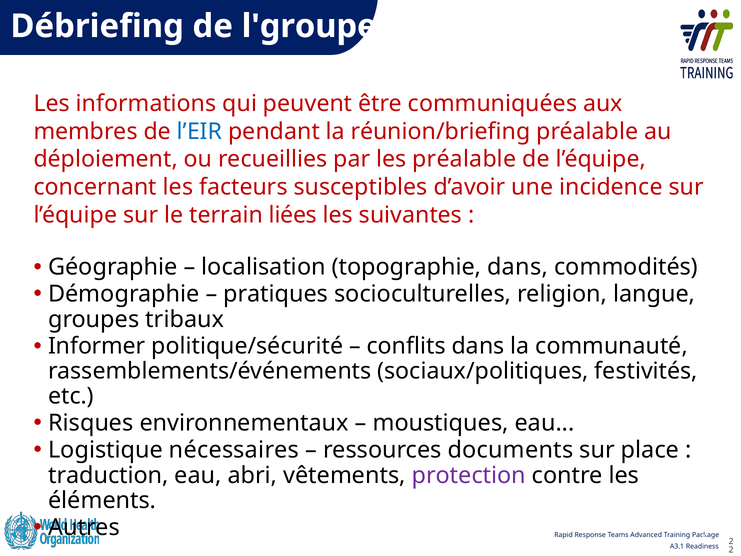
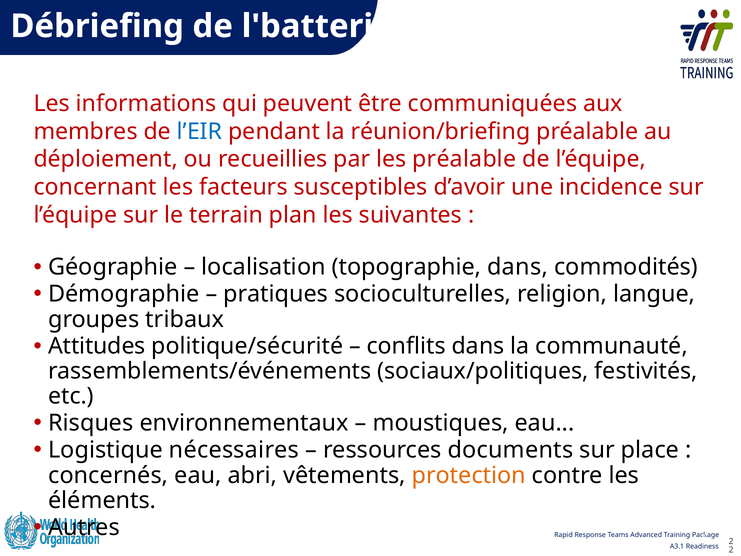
l'groupes: l'groupes -> l'batterie (317, 26)
liées: liées -> plan (293, 215)
Informer: Informer -> Attitudes (97, 346)
traduction: traduction -> concernés (108, 475)
protection colour: purple -> orange (469, 475)
